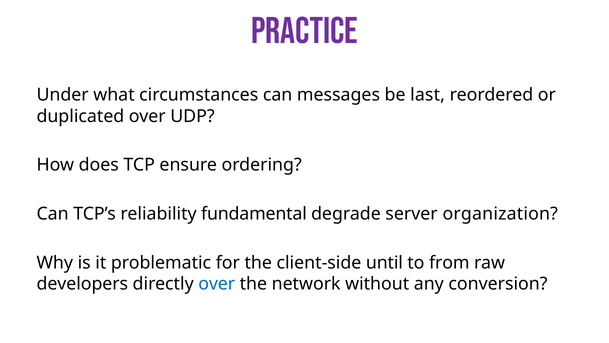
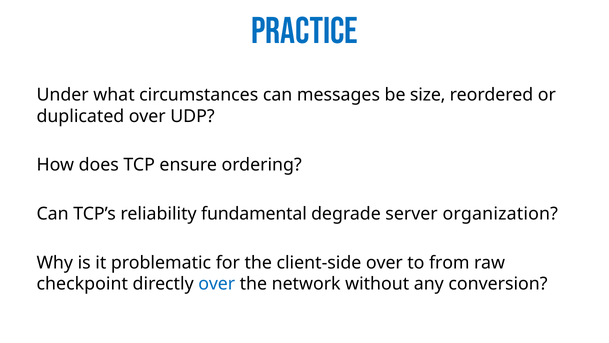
PRACTICE colour: purple -> blue (304, 31)
last: last -> size (428, 95)
client-side until: until -> over (384, 262)
developers: developers -> checkpoint (82, 284)
